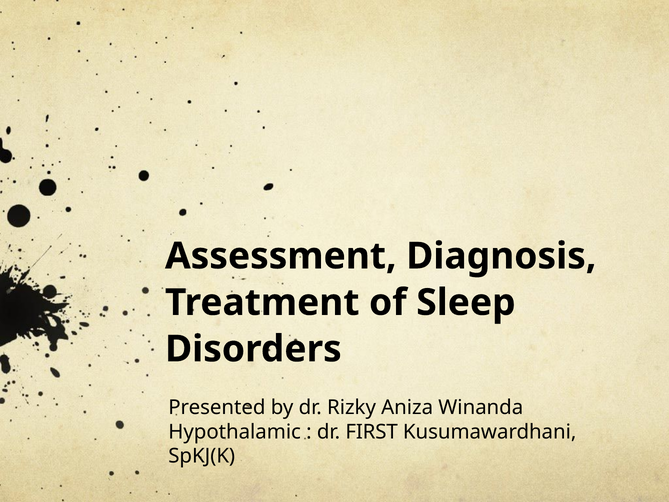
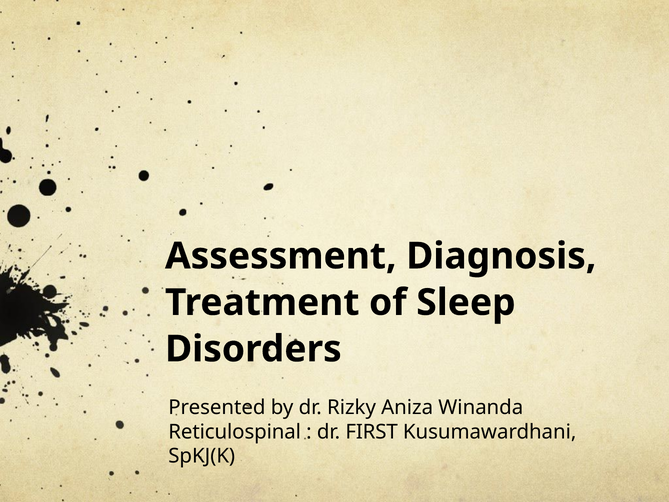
Hypothalamic: Hypothalamic -> Reticulospinal (235, 432)
